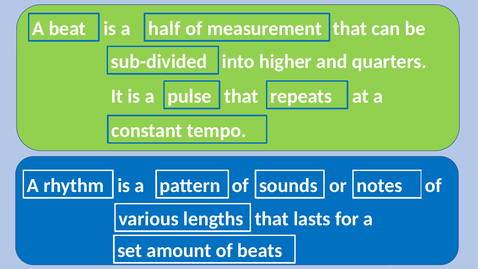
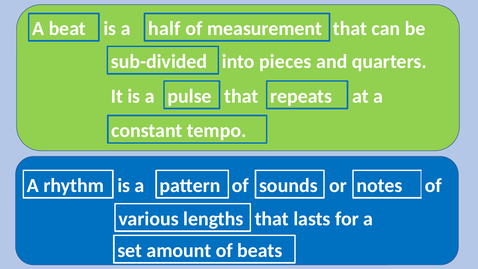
higher: higher -> pieces (285, 61)
